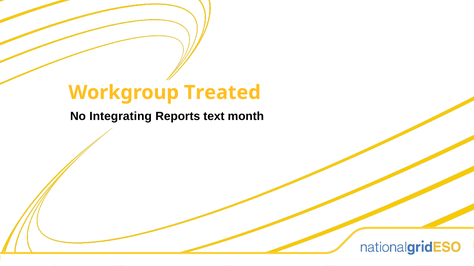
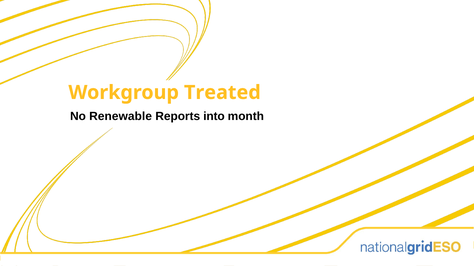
Integrating: Integrating -> Renewable (121, 116)
text: text -> into (214, 116)
